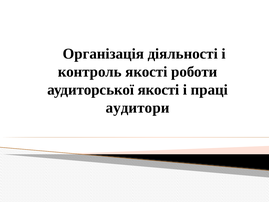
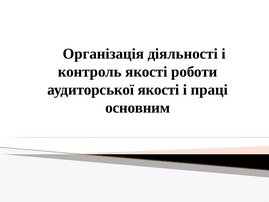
аудитори: аудитори -> основним (138, 108)
